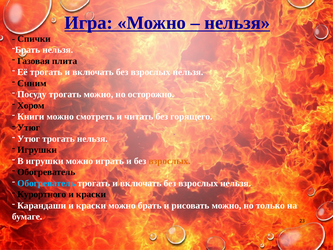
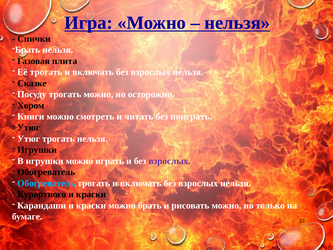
Синим: Синим -> Сказке (32, 83)
горящего: горящего -> поиграть (191, 116)
взрослых colour: orange -> purple (170, 161)
